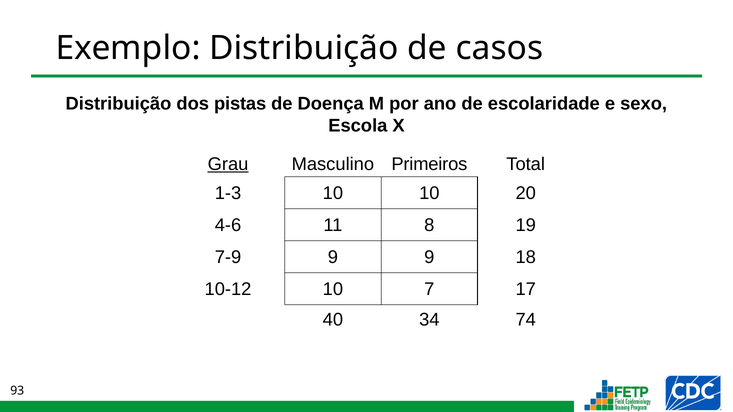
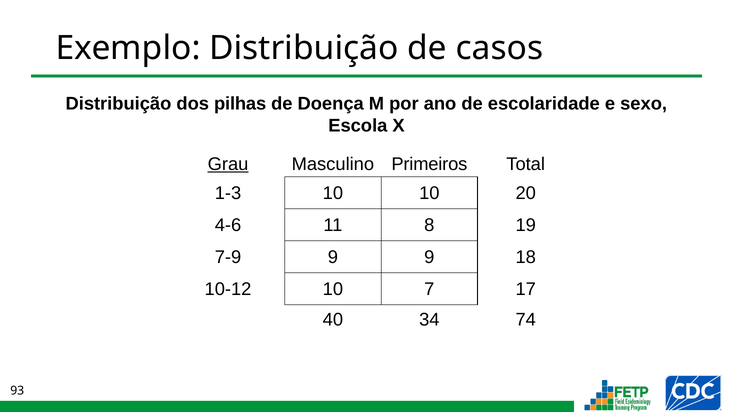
pistas: pistas -> pilhas (240, 104)
